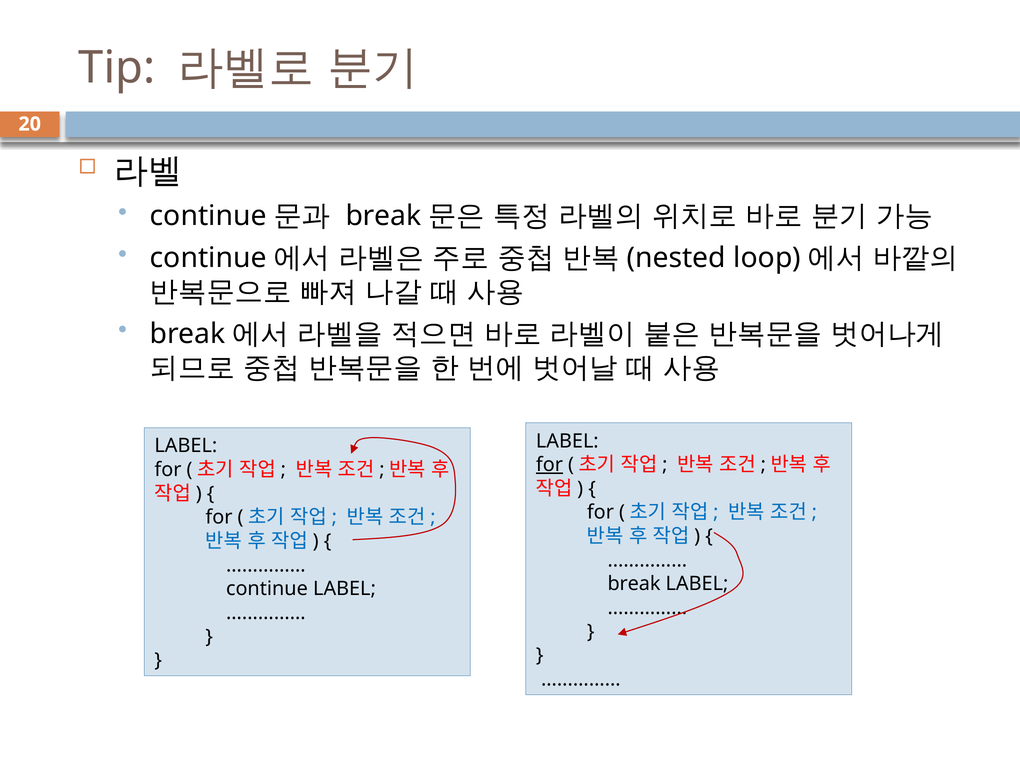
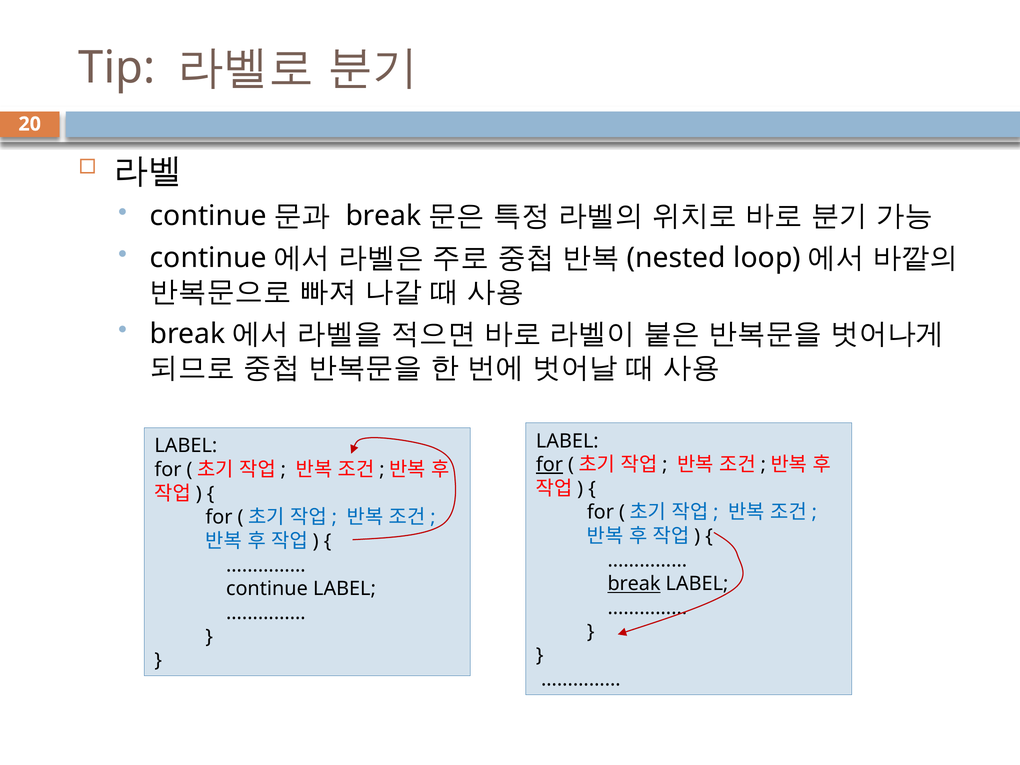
break underline: none -> present (634, 584)
